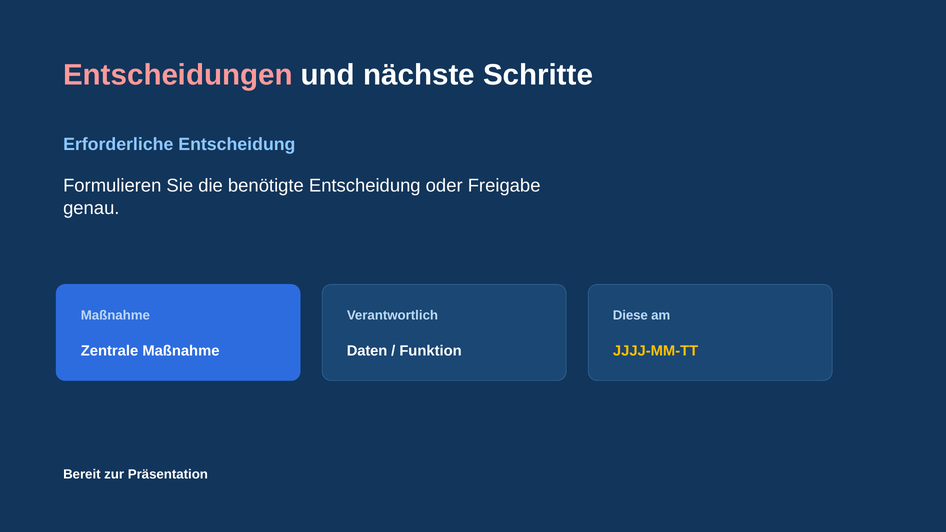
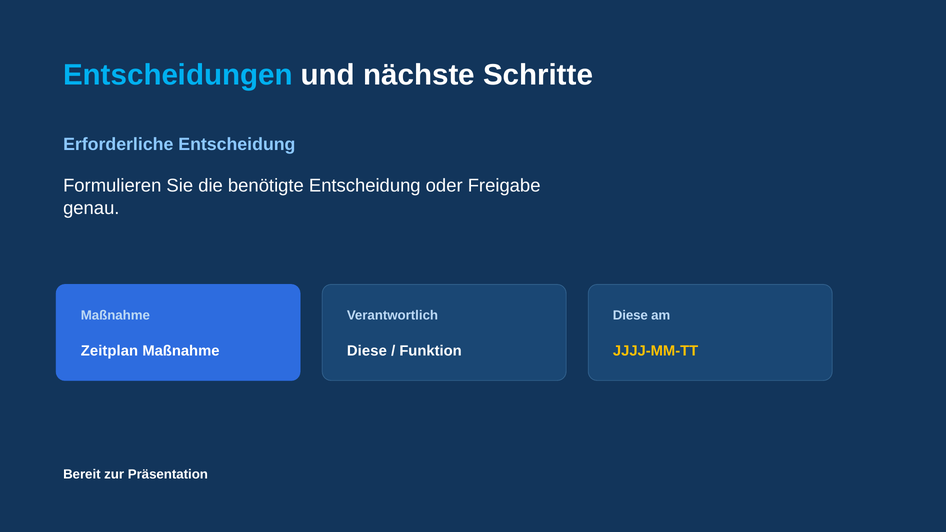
Entscheidungen colour: pink -> light blue (178, 75)
Zentrale: Zentrale -> Zeitplan (109, 351)
Daten: Daten -> Diese (367, 351)
